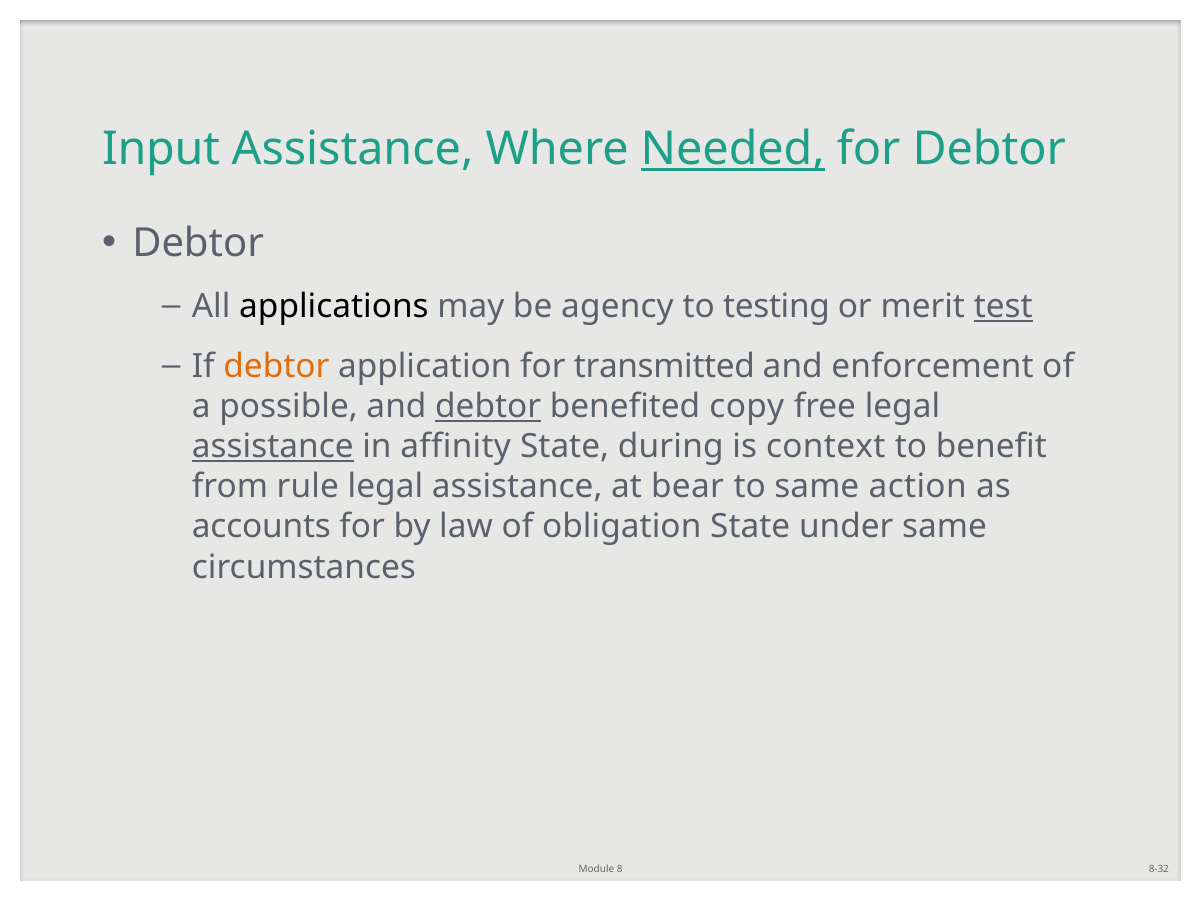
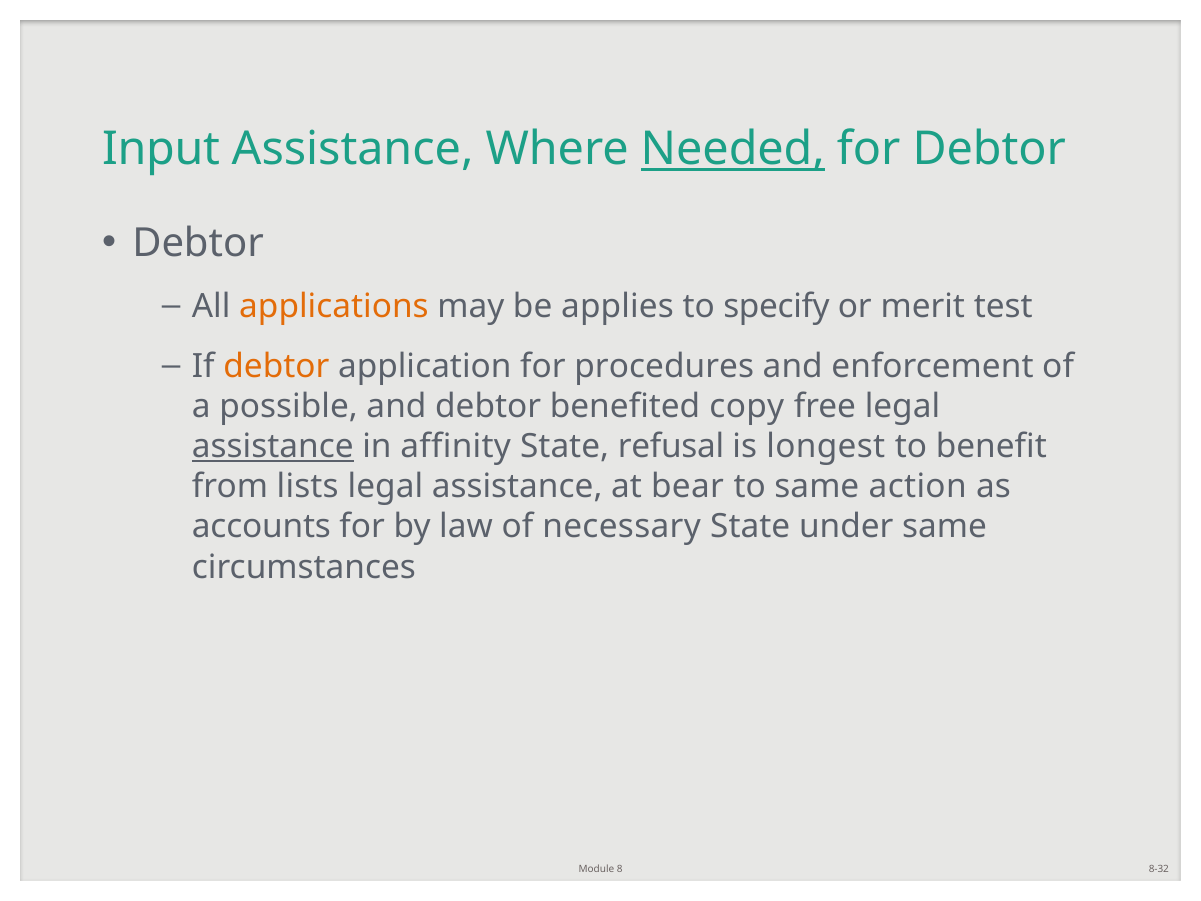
applications colour: black -> orange (334, 307)
agency: agency -> applies (617, 307)
testing: testing -> specify (777, 307)
test underline: present -> none (1003, 307)
transmitted: transmitted -> procedures (664, 367)
debtor underline: present -> none (488, 407)
during: during -> refusal (671, 447)
context: context -> longest (826, 447)
rule: rule -> lists (308, 487)
obligation: obligation -> necessary (622, 527)
